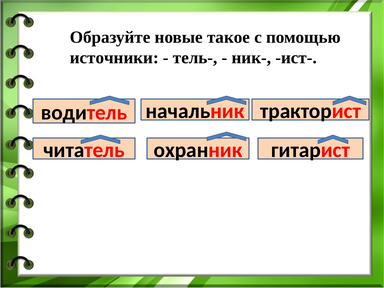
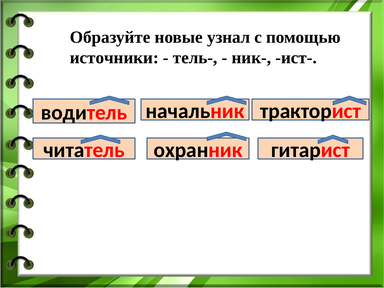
такое: такое -> узнал (229, 37)
